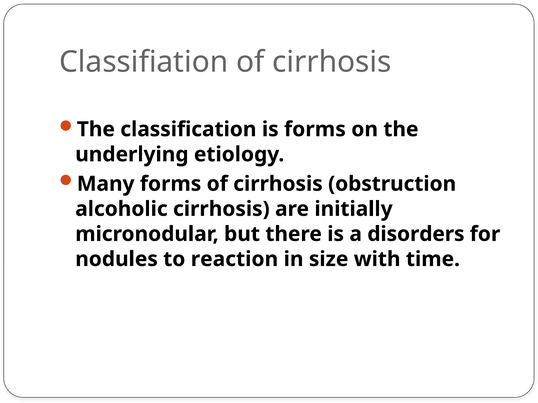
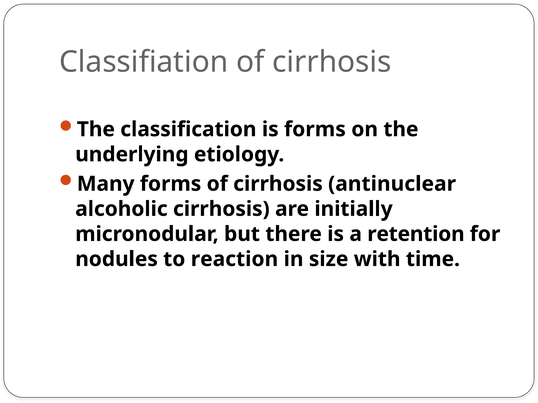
obstruction: obstruction -> antinuclear (392, 184)
disorders: disorders -> retention (416, 234)
